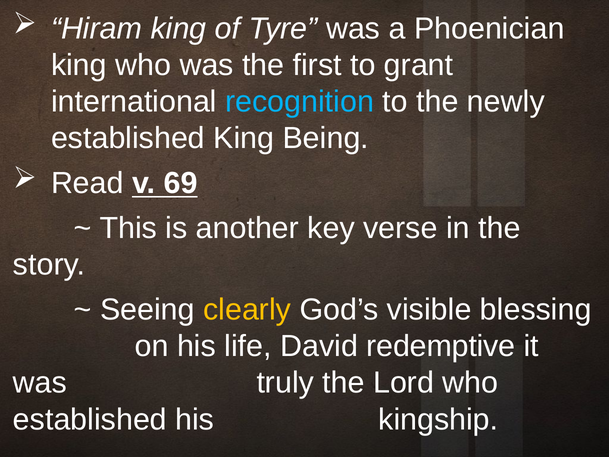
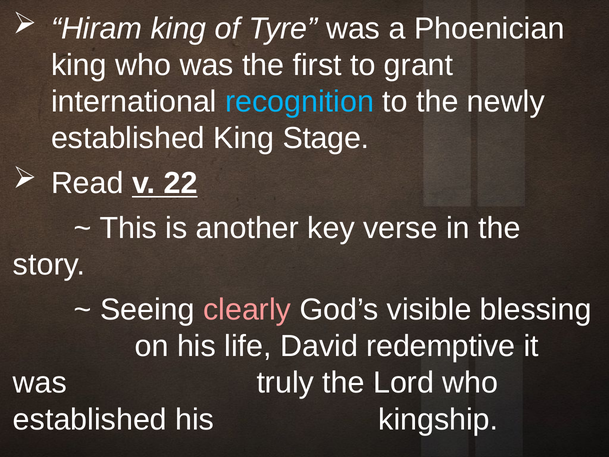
Being: Being -> Stage (326, 138)
69: 69 -> 22 (181, 183)
clearly colour: yellow -> pink (247, 310)
